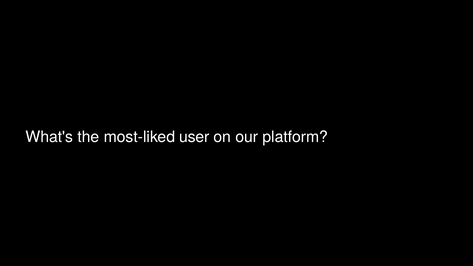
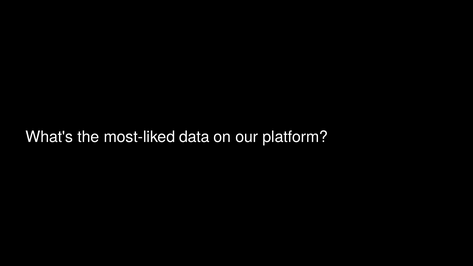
user: user -> data (194, 137)
